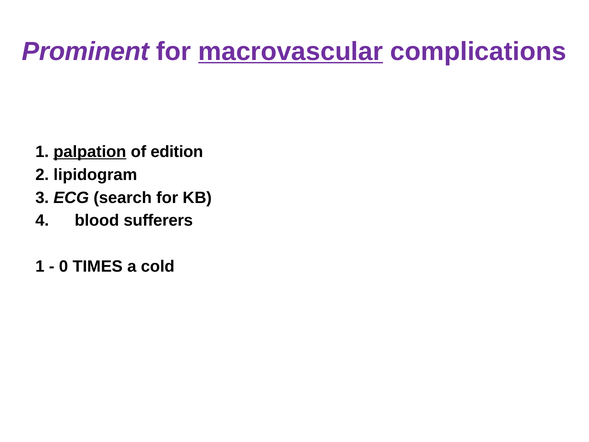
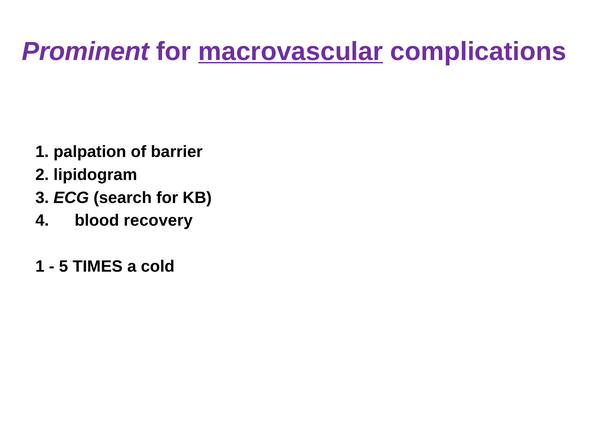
palpation underline: present -> none (90, 152)
edition: edition -> barrier (177, 152)
sufferers: sufferers -> recovery (158, 220)
0: 0 -> 5 (64, 266)
